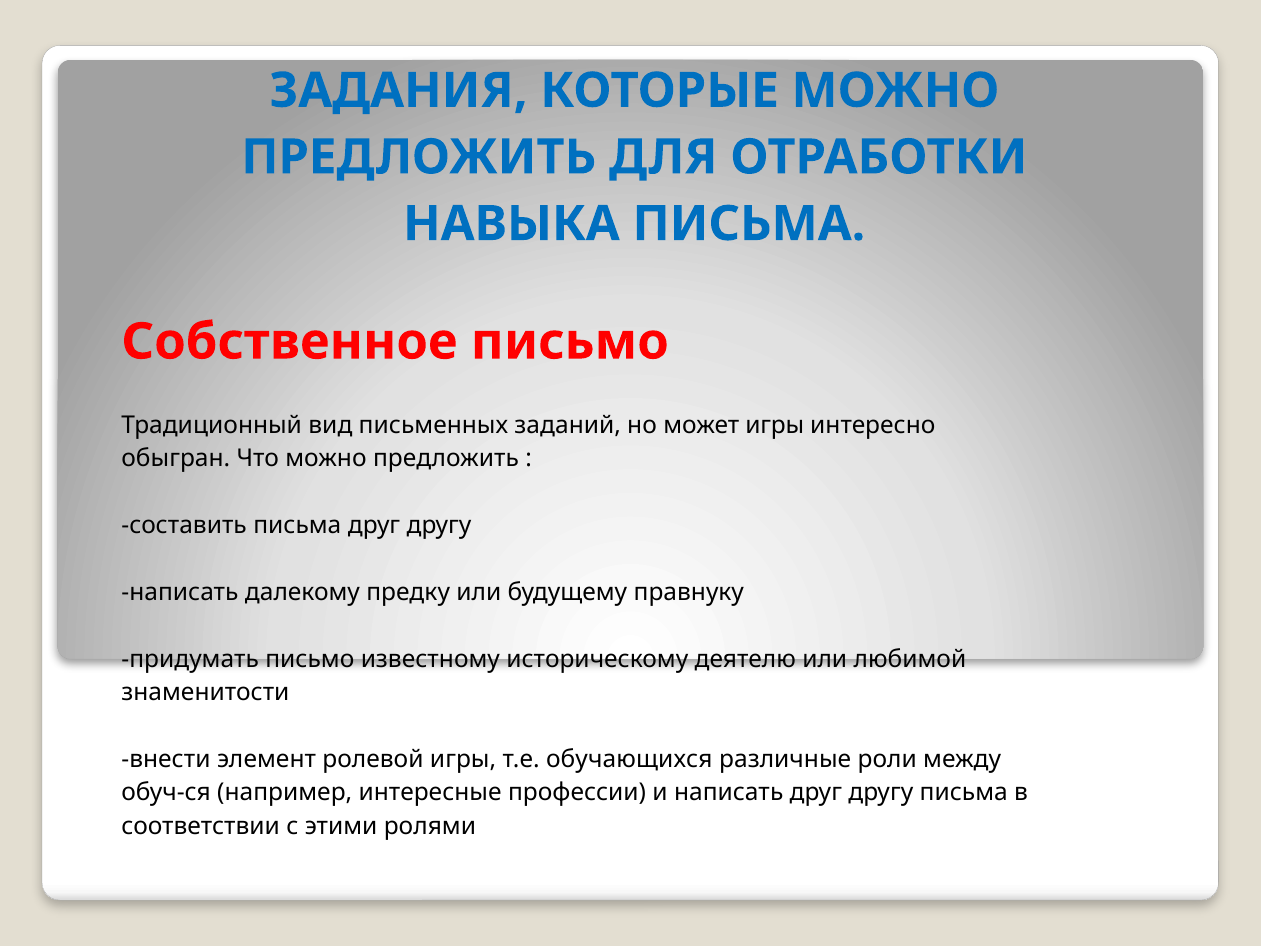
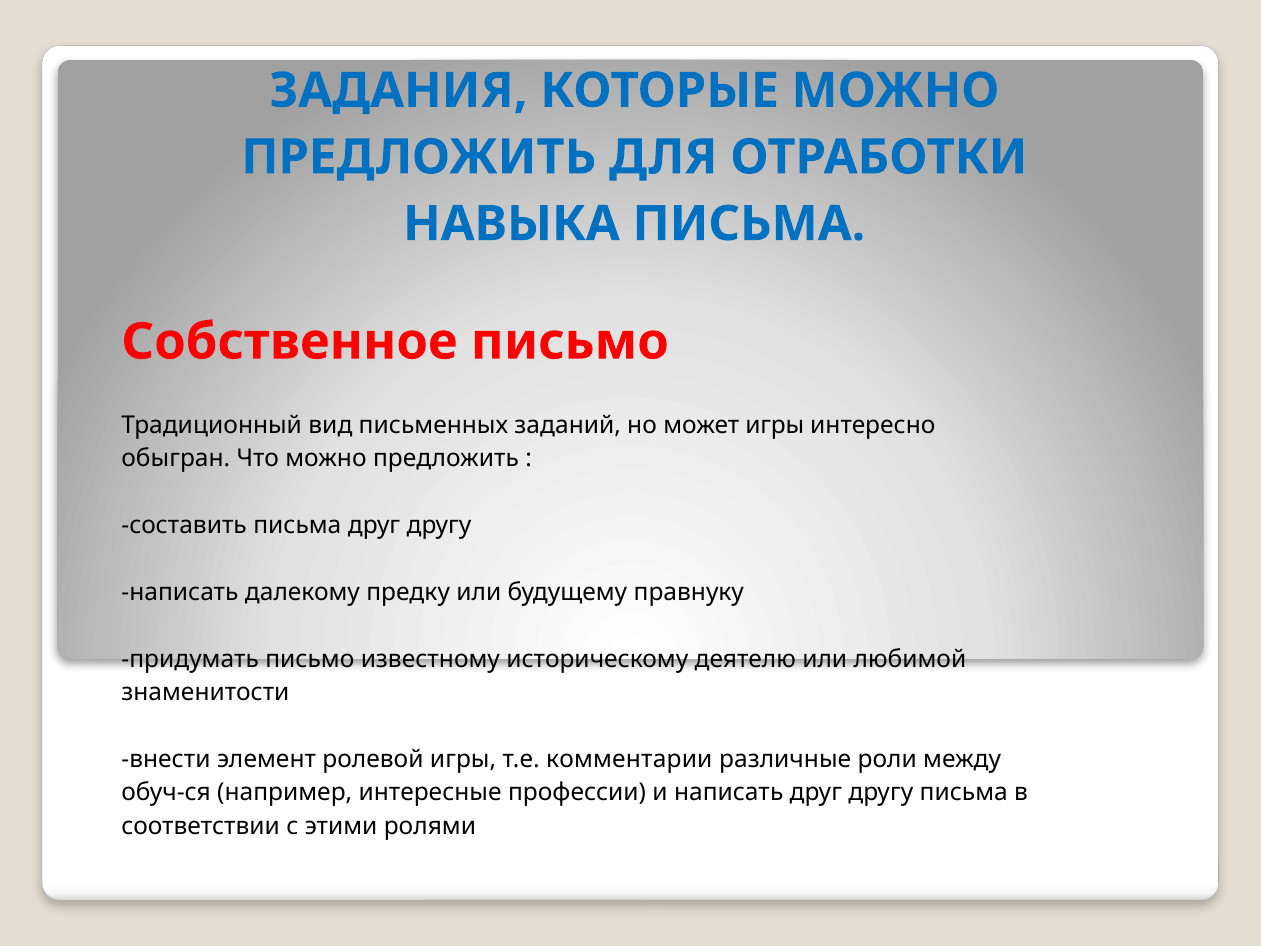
обучающихся: обучающихся -> комментарии (629, 759)
